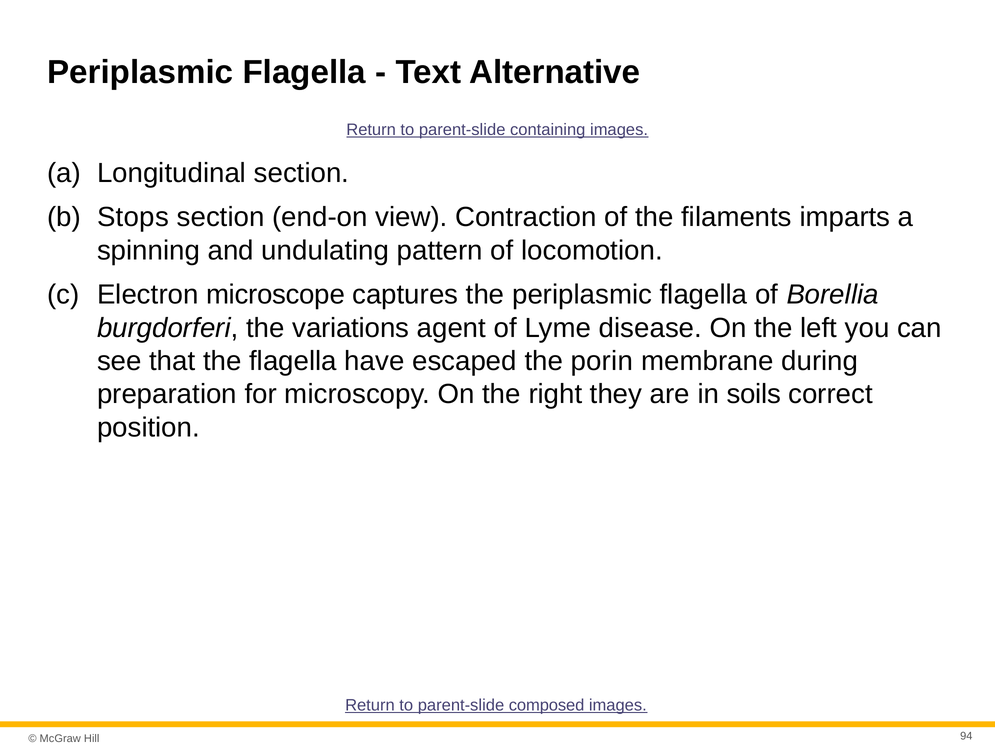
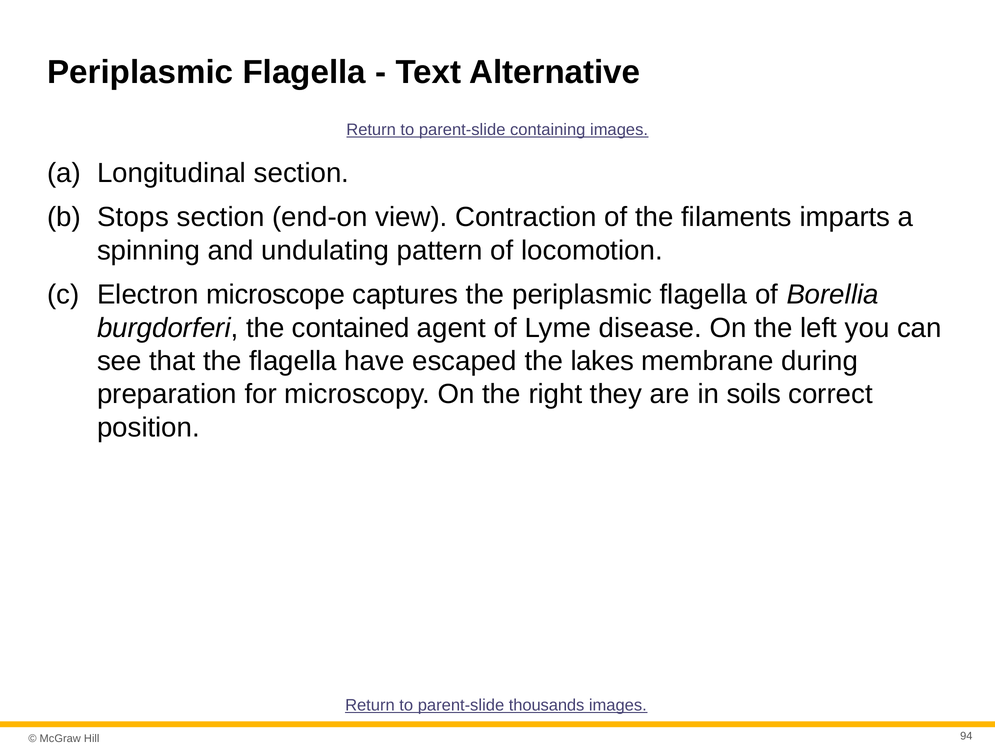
variations: variations -> contained (351, 328)
porin: porin -> lakes (602, 361)
composed: composed -> thousands (547, 705)
